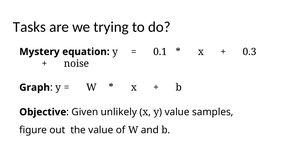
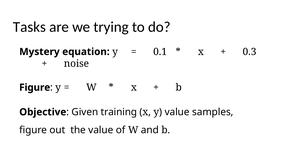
Graph: Graph -> Figure (35, 87)
unlikely: unlikely -> training (119, 112)
